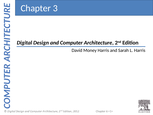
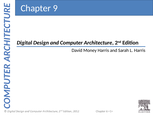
3: 3 -> 9 (55, 8)
